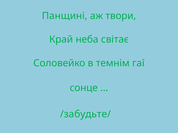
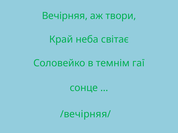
Панщині: Панщині -> Вечірняя (65, 16)
/забудьте/: /забудьте/ -> /вечірняя/ (85, 115)
